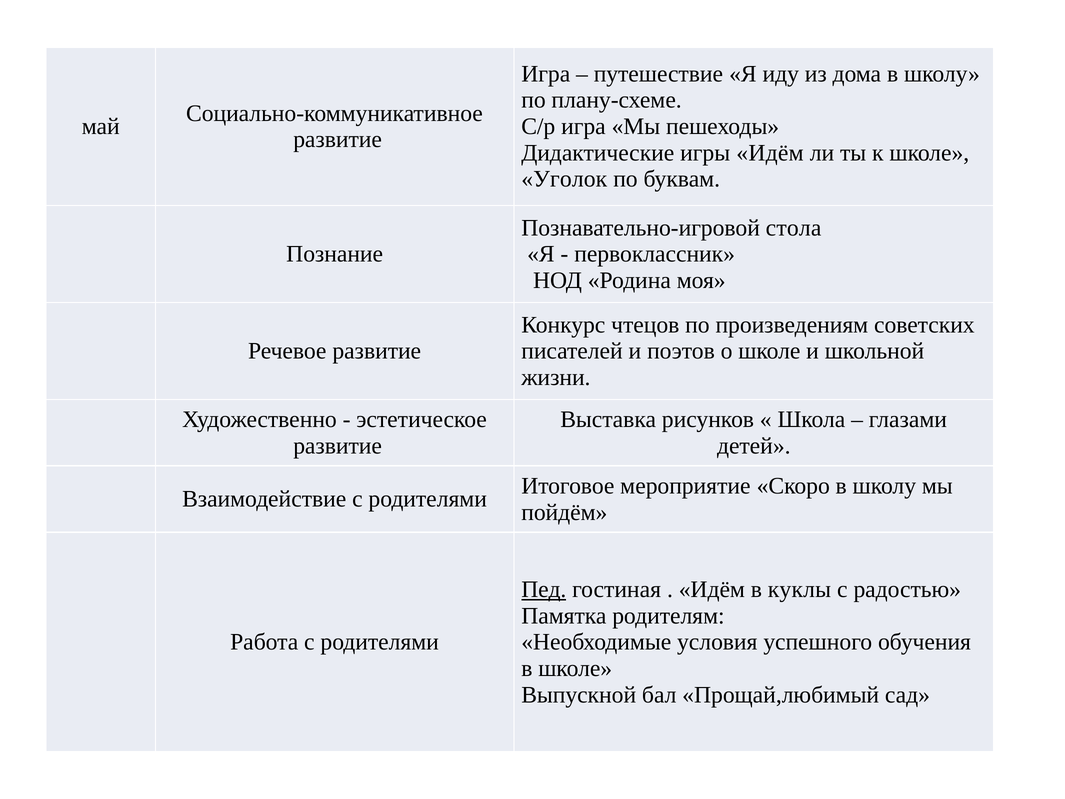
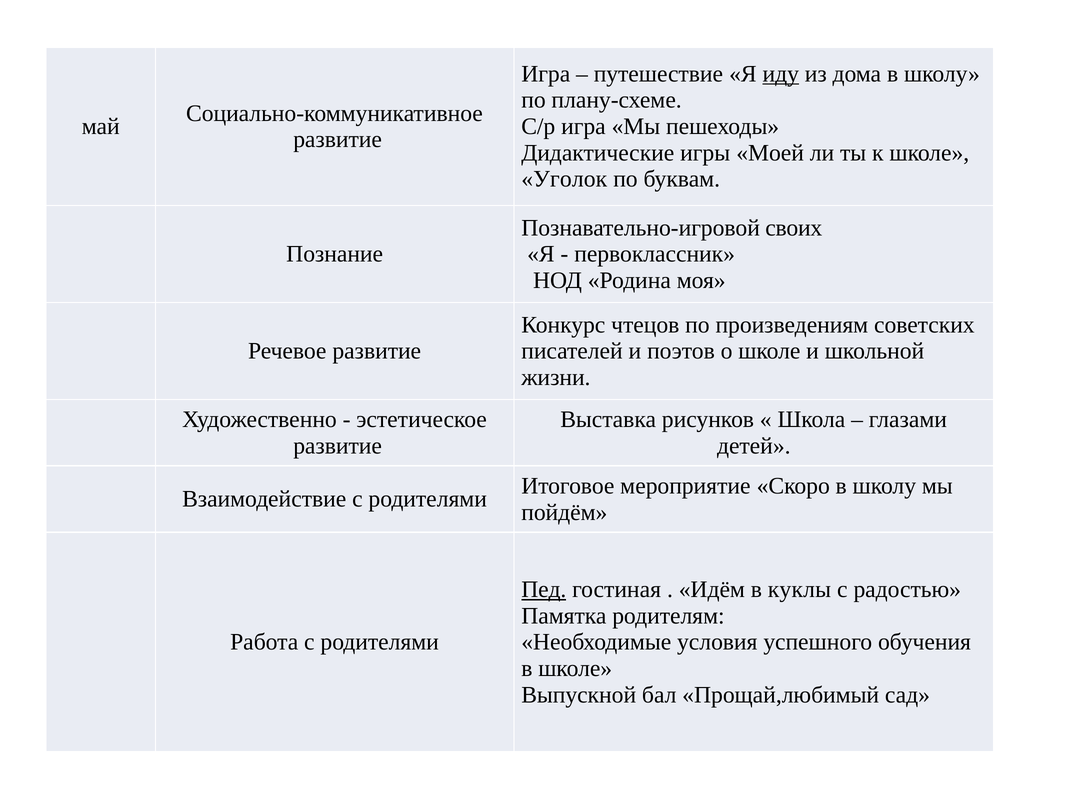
иду underline: none -> present (781, 74)
игры Идём: Идём -> Моей (770, 153)
стола: стола -> своих (794, 228)
